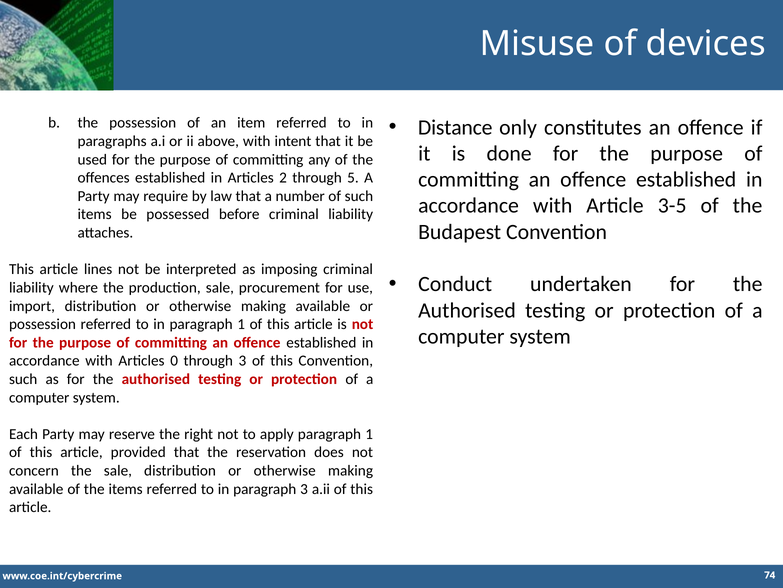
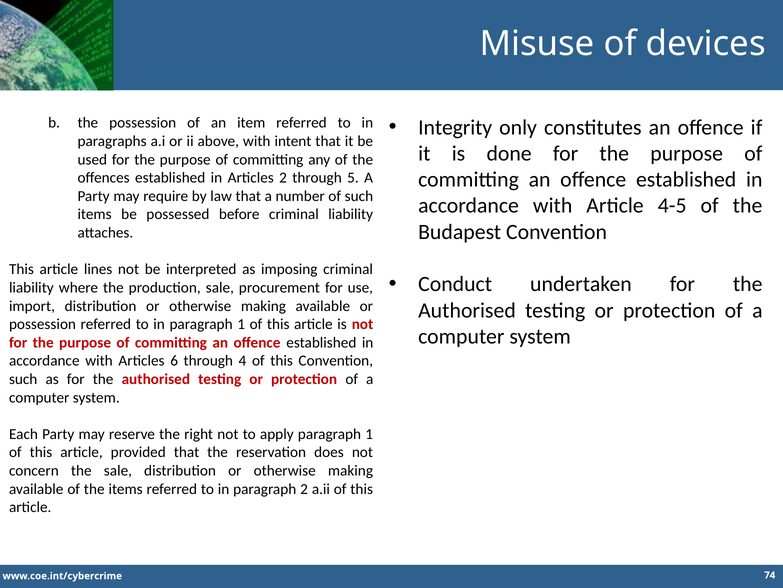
Distance: Distance -> Integrity (455, 127)
3-5: 3-5 -> 4-5 (672, 206)
0: 0 -> 6 (174, 360)
through 3: 3 -> 4 (242, 360)
paragraph 3: 3 -> 2 (304, 488)
